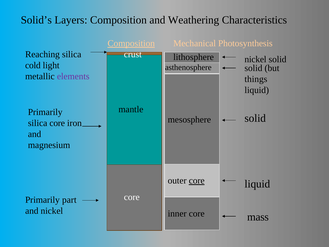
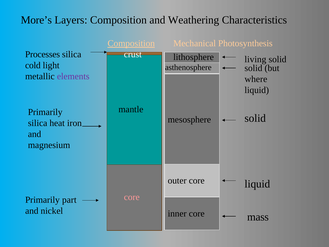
Solid’s: Solid’s -> More’s (36, 20)
Reaching: Reaching -> Processes (43, 54)
nickel: nickel -> living (255, 59)
things: things -> where (256, 79)
silica core: core -> heat (57, 123)
core underline: present -> none (197, 180)
core colour: white -> pink (132, 197)
